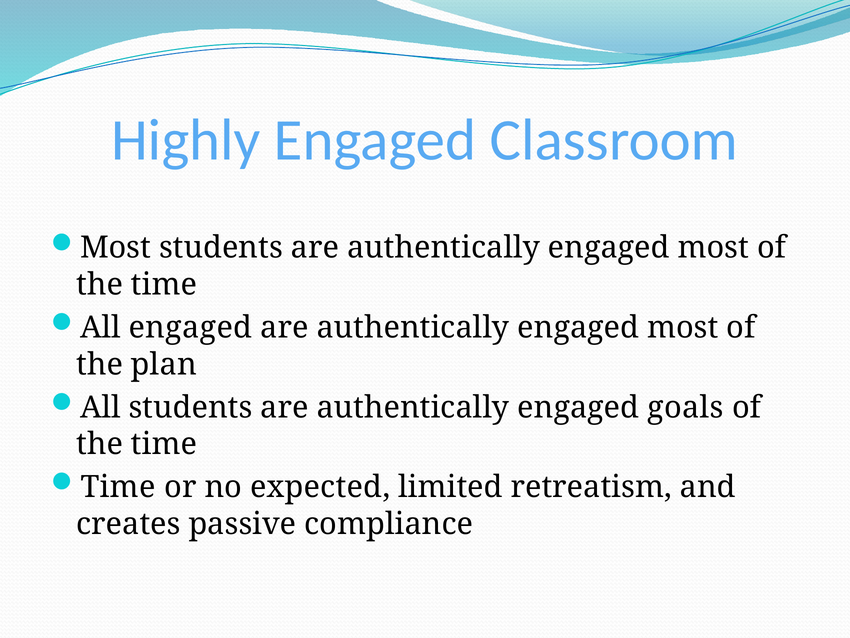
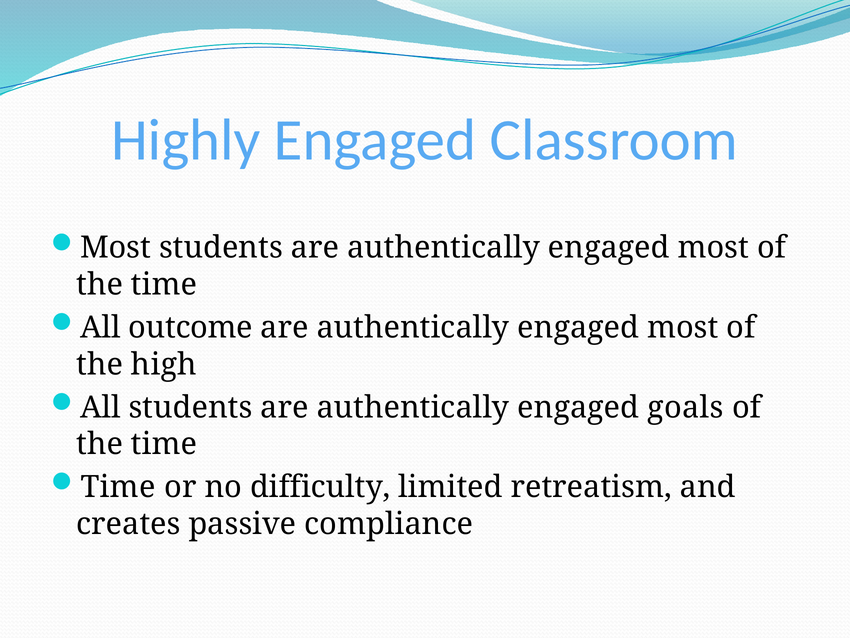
All engaged: engaged -> outcome (191, 327)
plan: plan -> high (164, 364)
expected: expected -> difficulty (320, 487)
